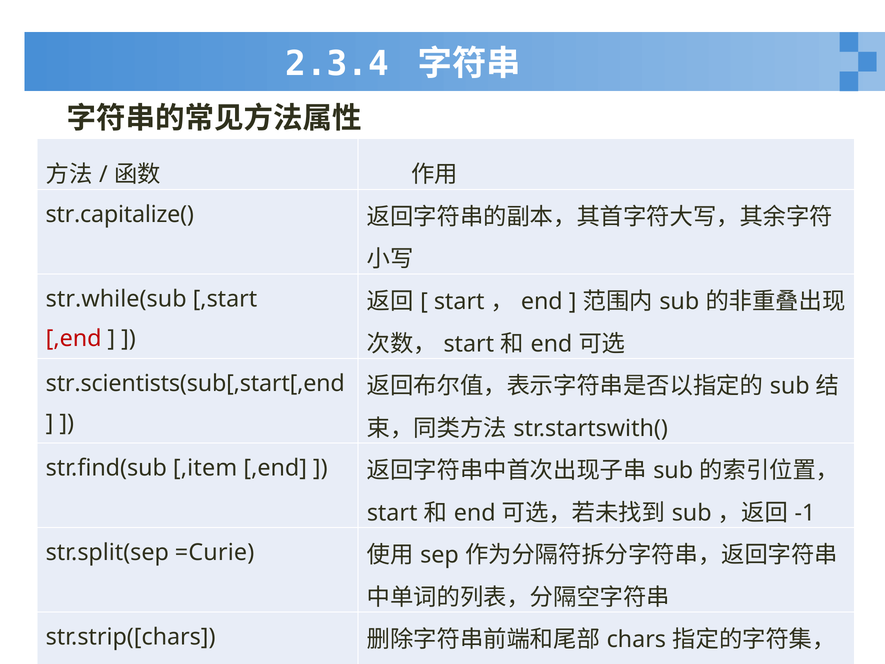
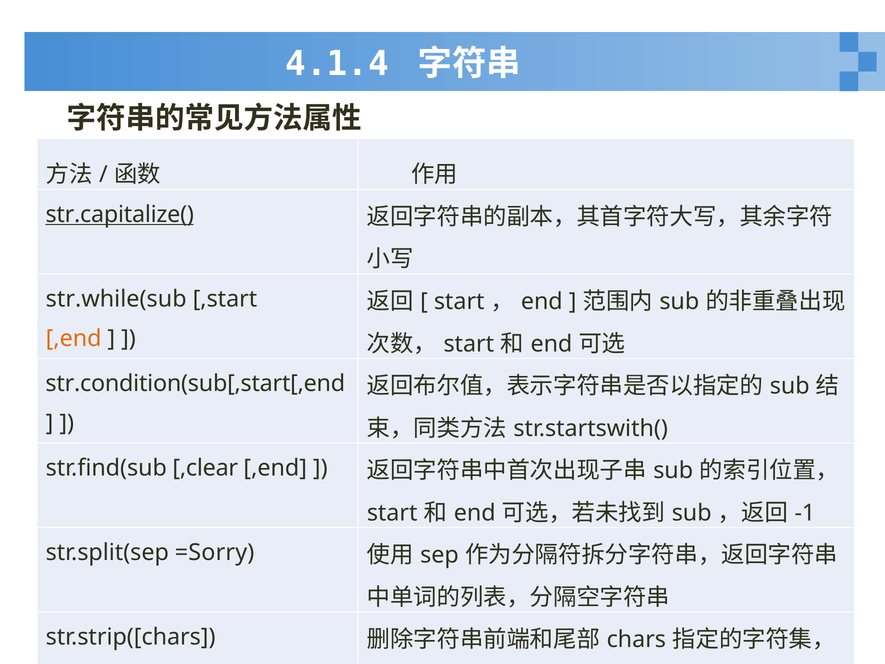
2.3.4: 2.3.4 -> 4.1.4 (337, 64)
str.capitalize( underline: none -> present (120, 214)
,end colour: red -> orange (74, 338)
str.scientists(sub[,start[,end: str.scientists(sub[,start[,end -> str.condition(sub[,start[,end (195, 383)
,item: ,item -> ,clear (205, 468)
=Curie: =Curie -> =Sorry (215, 552)
